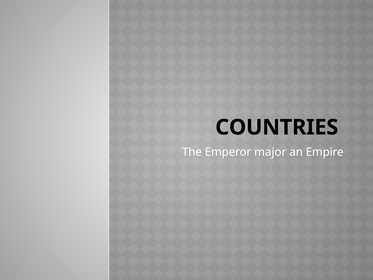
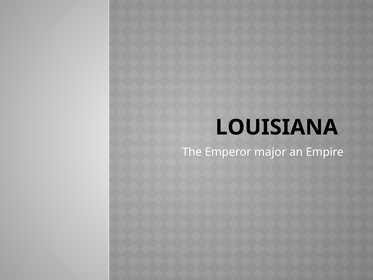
COUNTRIES: COUNTRIES -> LOUISIANA (277, 127)
